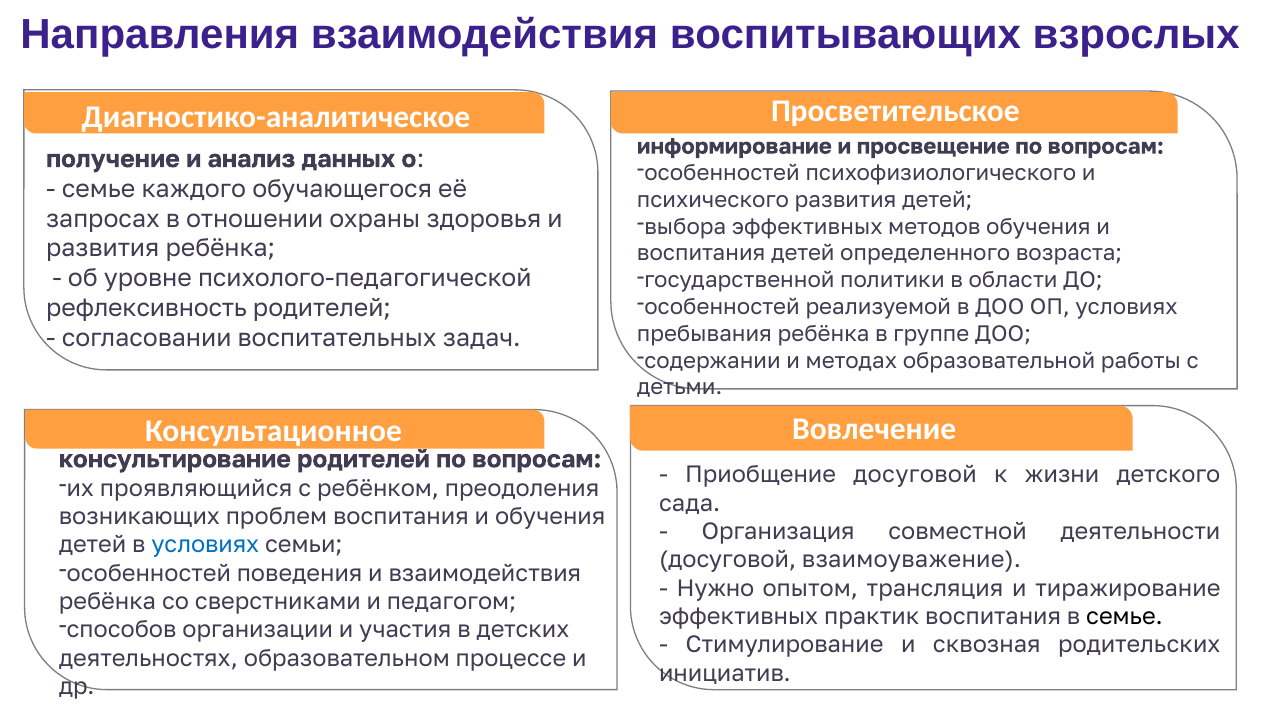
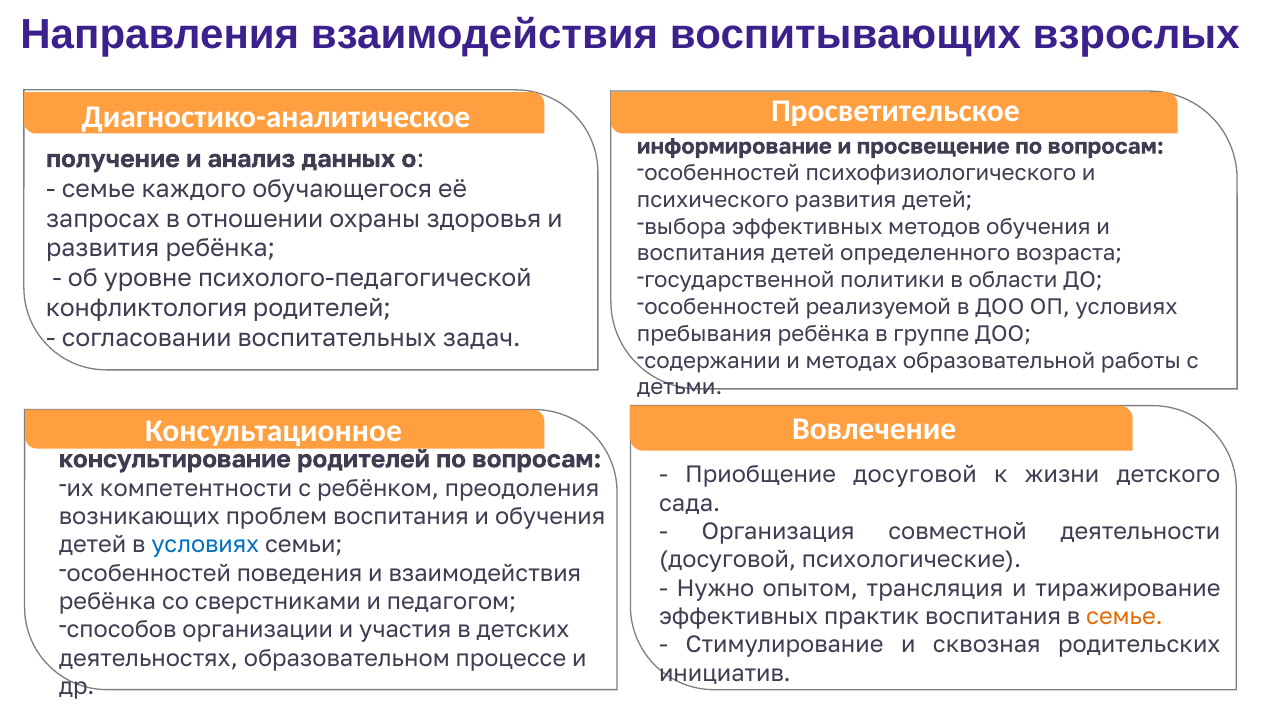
рефлексивность: рефлексивность -> конфликтология (147, 309)
проявляющийся: проявляющийся -> компетентности (196, 488)
взаимоуважение: взаимоуважение -> психологические (912, 560)
семье colour: black -> orange (1125, 617)
